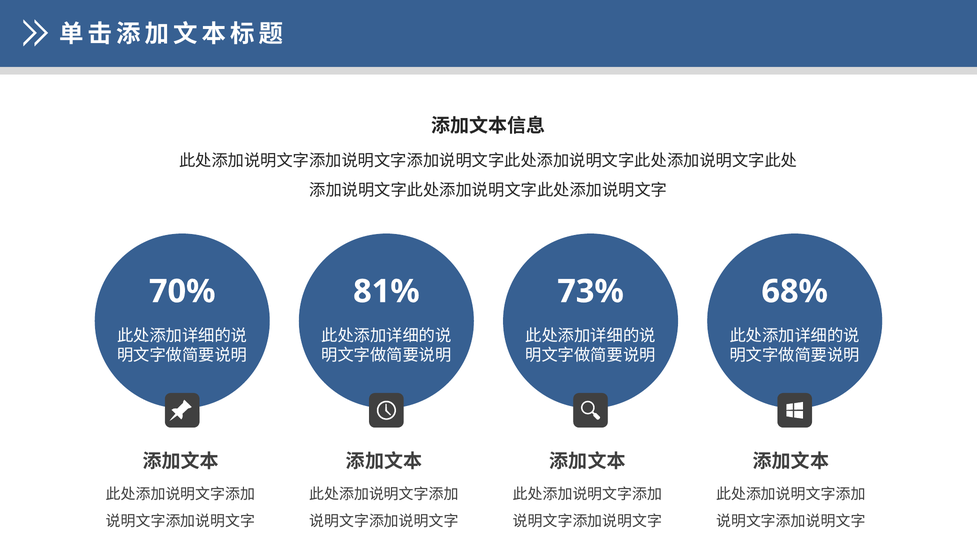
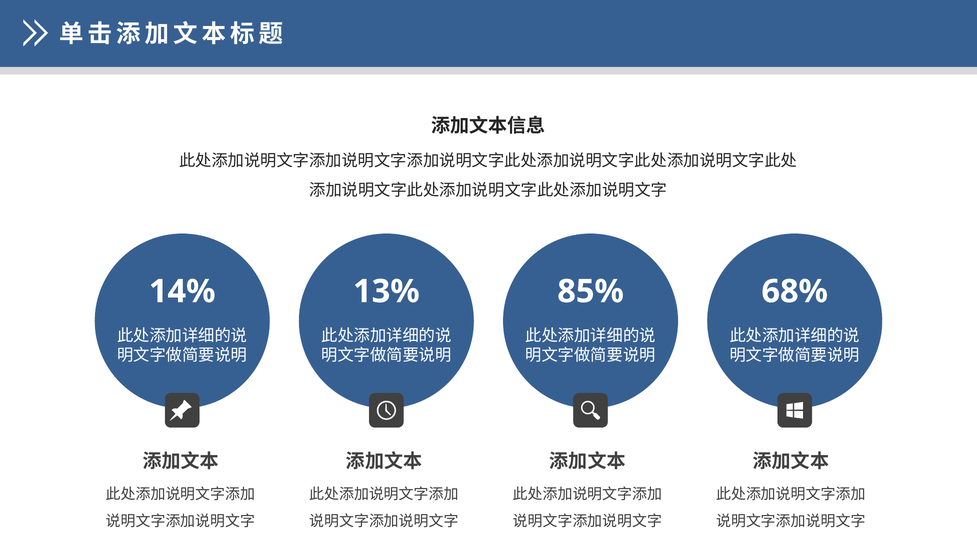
70%: 70% -> 14% (182, 292)
81%: 81% -> 13% (386, 292)
73%: 73% -> 85% (591, 292)
